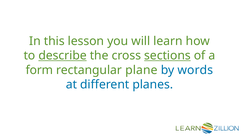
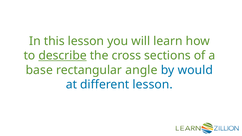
sections underline: present -> none (167, 56)
form: form -> base (39, 70)
plane: plane -> angle (141, 70)
words: words -> would (195, 70)
different planes: planes -> lesson (153, 85)
